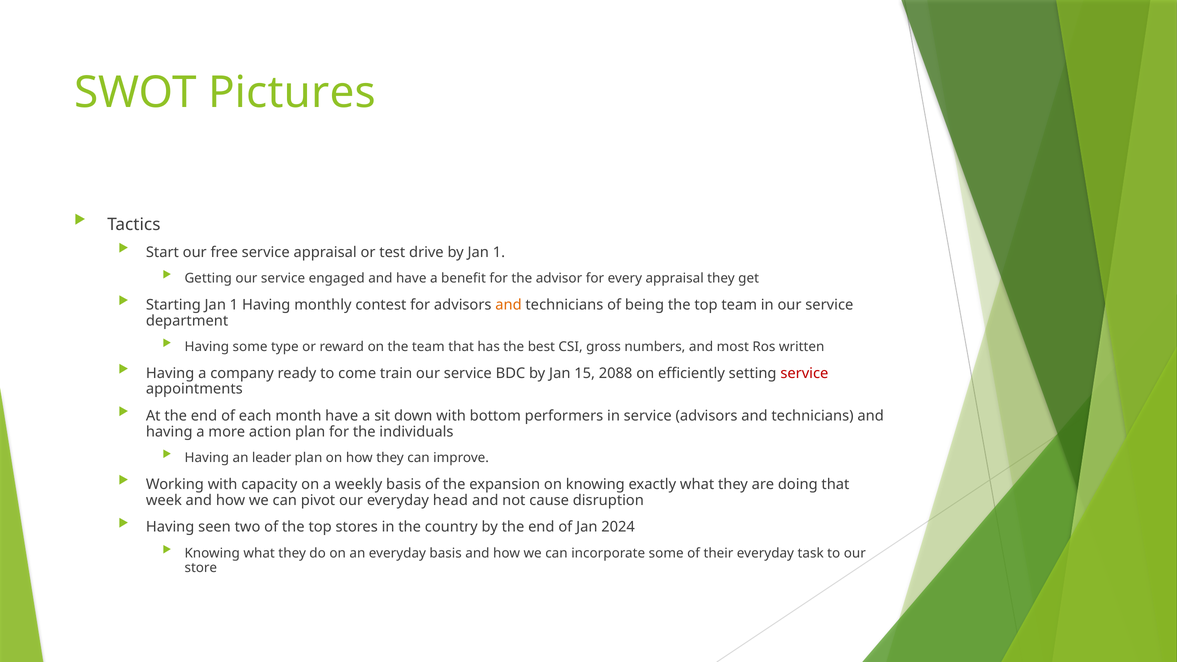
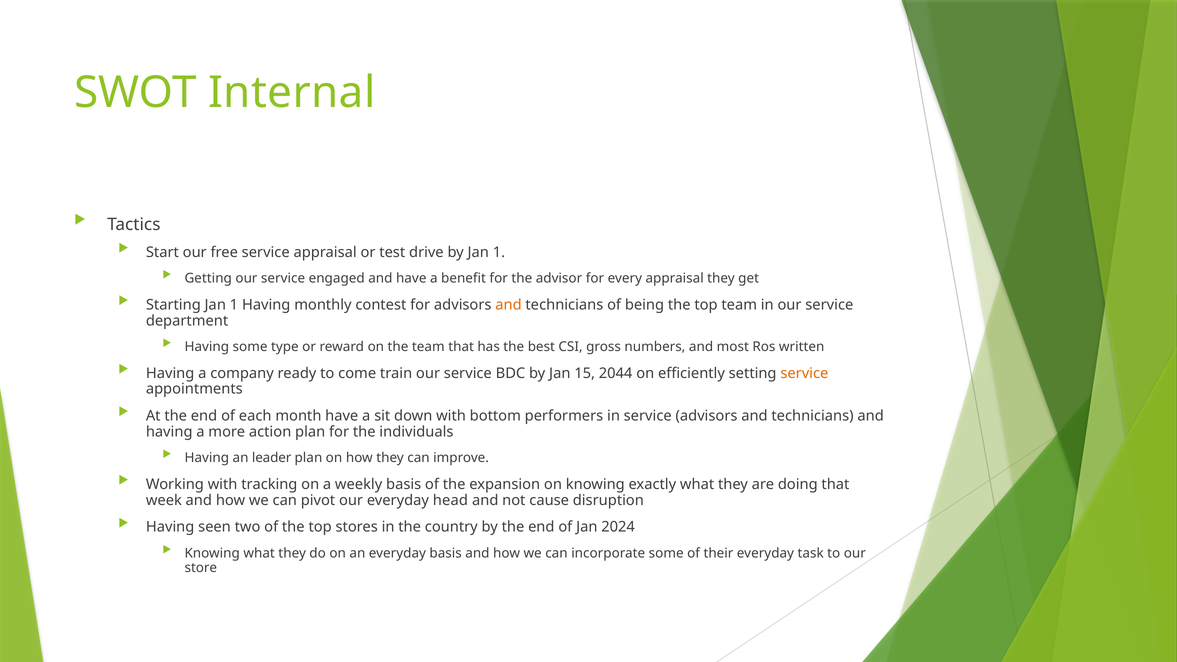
Pictures: Pictures -> Internal (292, 93)
2088: 2088 -> 2044 (616, 373)
service colour: red -> orange (804, 373)
capacity: capacity -> tracking (269, 484)
